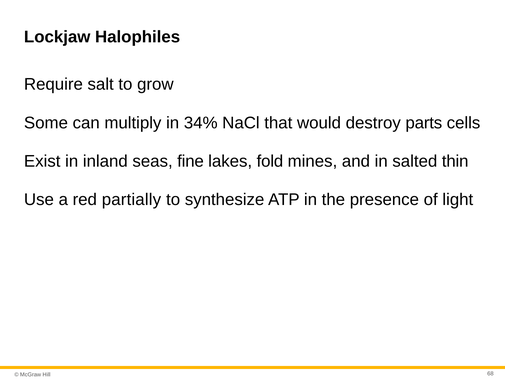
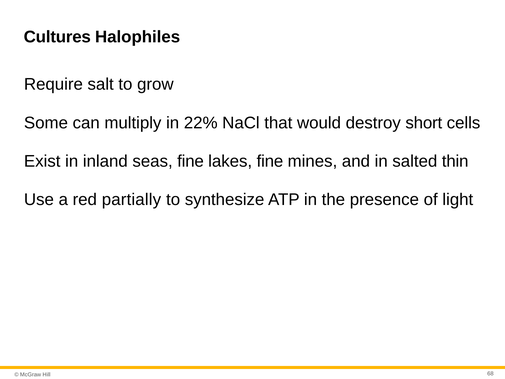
Lockjaw: Lockjaw -> Cultures (57, 37)
34%: 34% -> 22% (201, 123)
parts: parts -> short (424, 123)
lakes fold: fold -> fine (270, 161)
